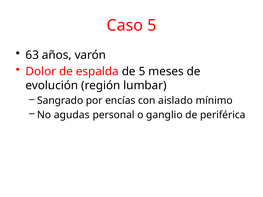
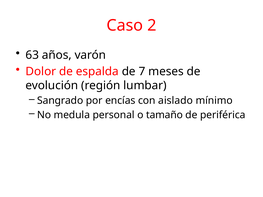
Caso 5: 5 -> 2 (152, 25)
de 5: 5 -> 7 (142, 72)
agudas: agudas -> medula (72, 115)
ganglio: ganglio -> tamaño (164, 115)
